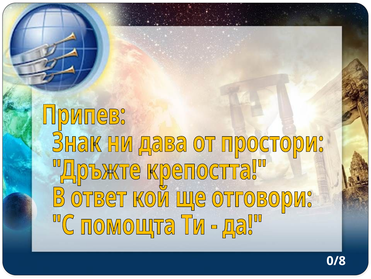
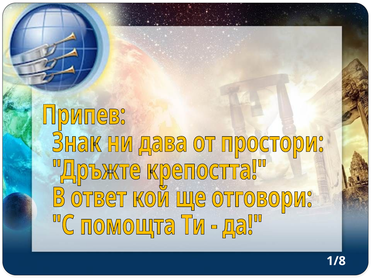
0/8: 0/8 -> 1/8 (336, 260)
